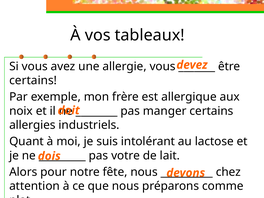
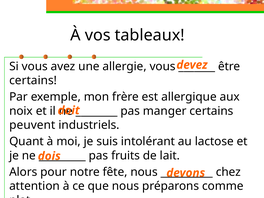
allergies: allergies -> peuvent (32, 125)
votre: votre -> fruits (126, 156)
